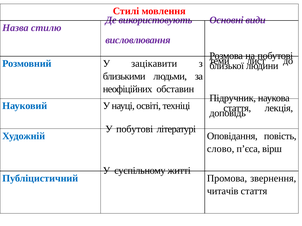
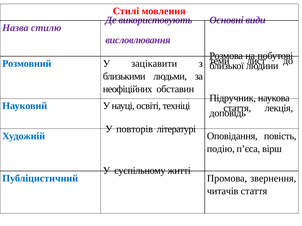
У побутові: побутові -> повторів (135, 129)
слово: слово -> подію (221, 149)
